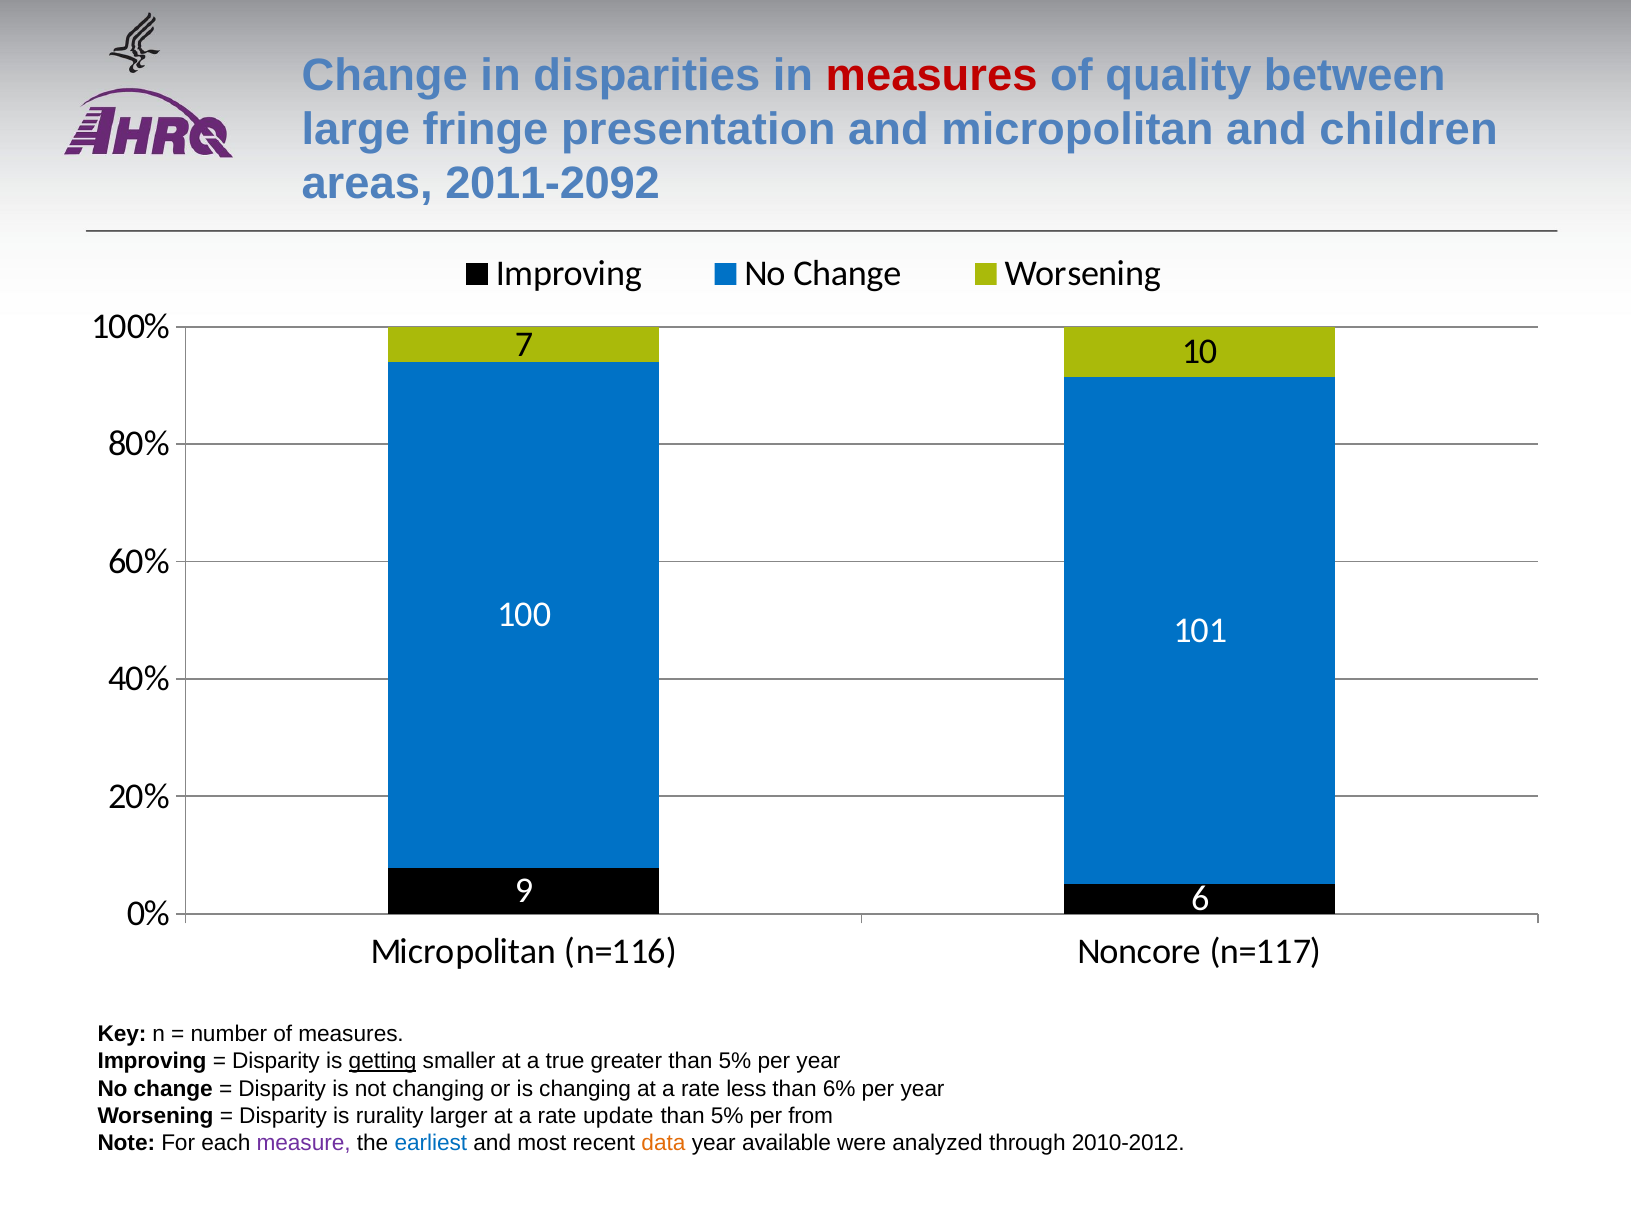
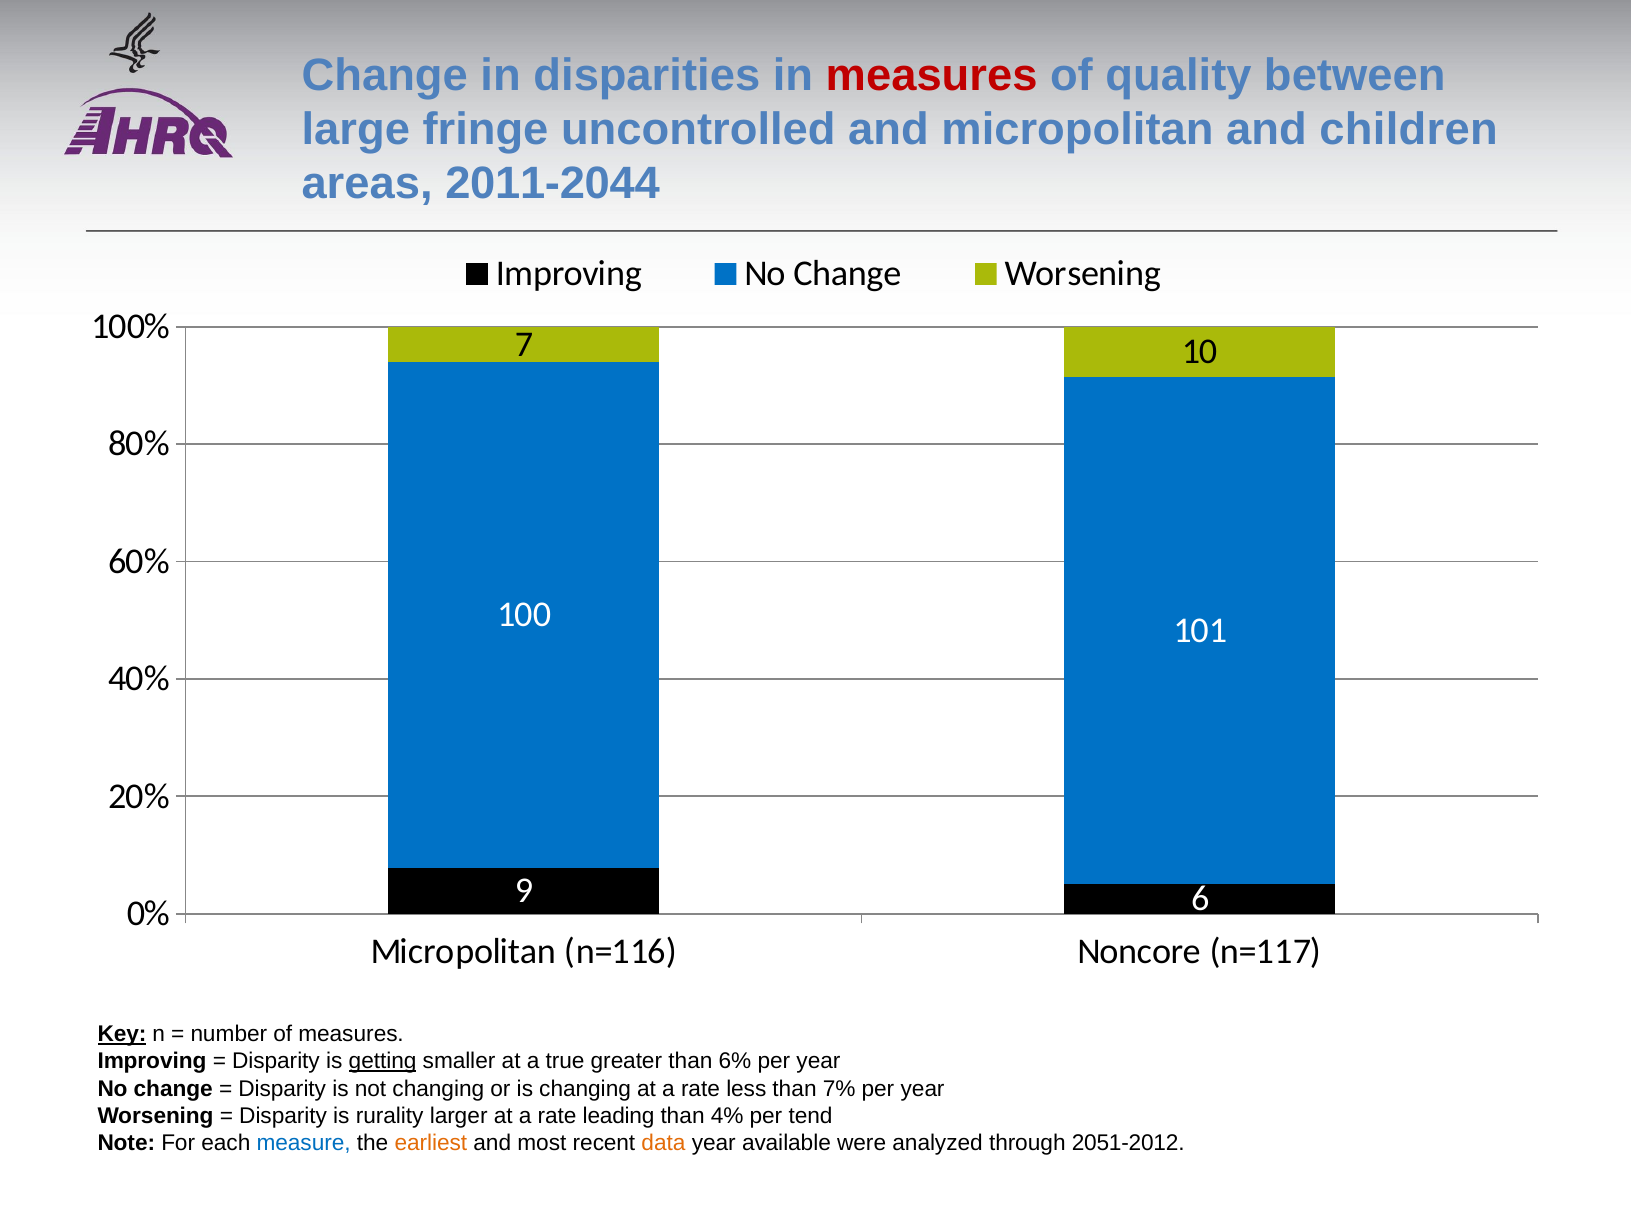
presentation: presentation -> uncontrolled (698, 130)
2011-2092: 2011-2092 -> 2011-2044 (553, 184)
Key underline: none -> present (122, 1034)
greater than 5%: 5% -> 6% (735, 1062)
6%: 6% -> 7% (839, 1089)
update: update -> leading (619, 1116)
5%: 5% -> 4% (727, 1116)
from: from -> tend (811, 1116)
measure colour: purple -> blue (304, 1143)
earliest colour: blue -> orange (431, 1143)
2010-2012: 2010-2012 -> 2051-2012 (1128, 1143)
